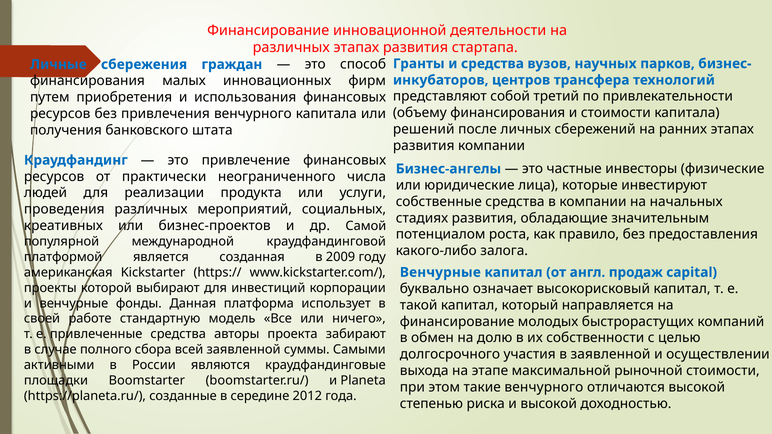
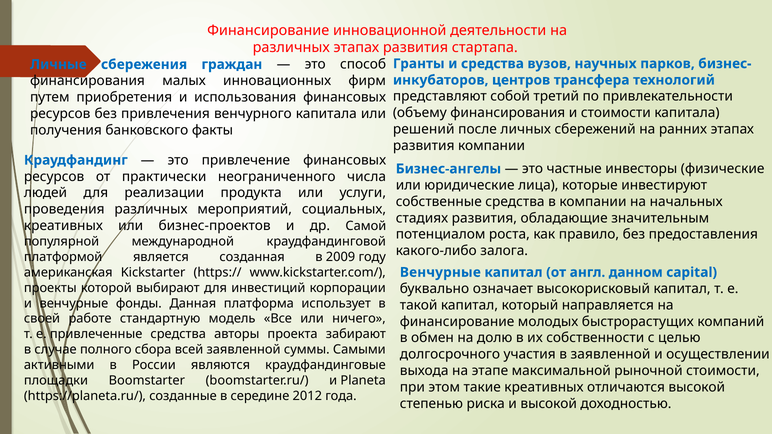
штата: штата -> факты (212, 130)
продаж: продаж -> данном (636, 272)
такие венчурного: венчурного -> креативных (544, 387)
